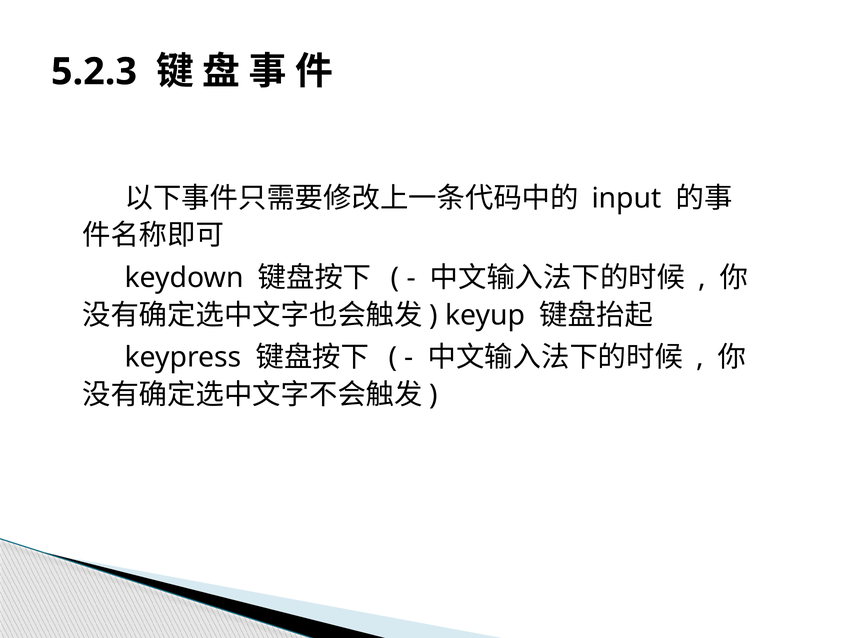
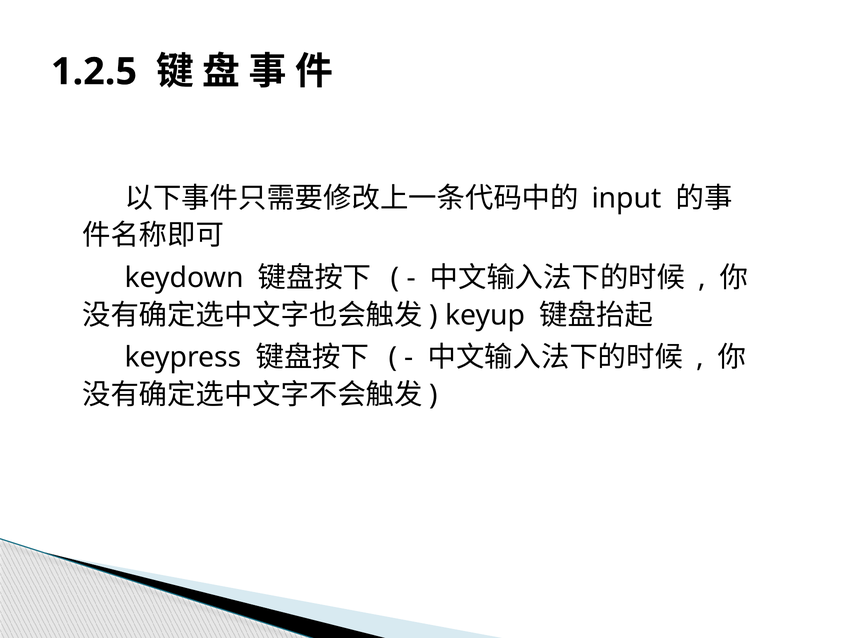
5.2.3: 5.2.3 -> 1.2.5 (94, 72)
